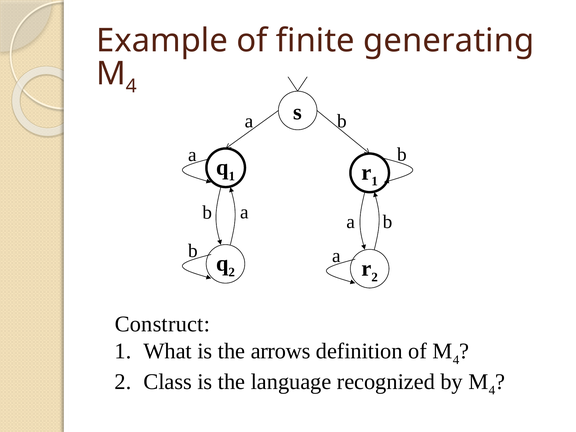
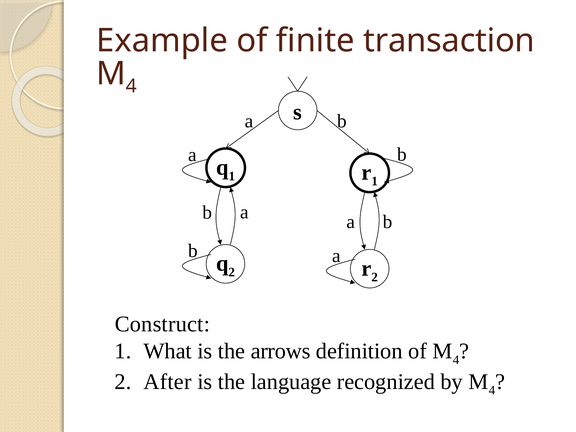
generating: generating -> transaction (449, 41)
Class: Class -> After (168, 382)
